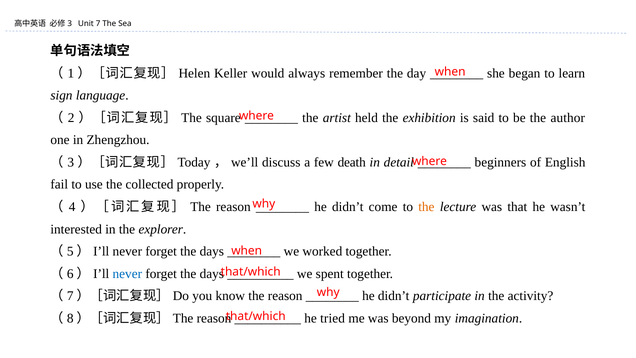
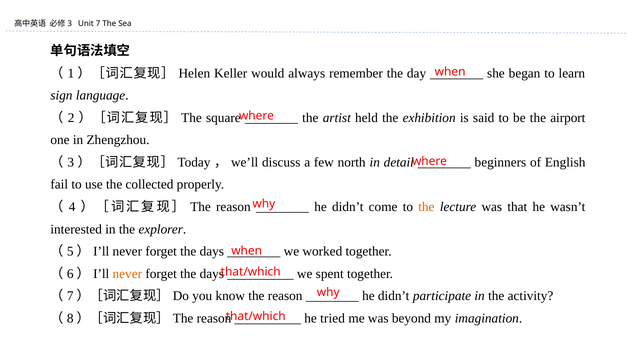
author: author -> airport (568, 118)
death: death -> north (352, 162)
never colour: blue -> orange (127, 273)
